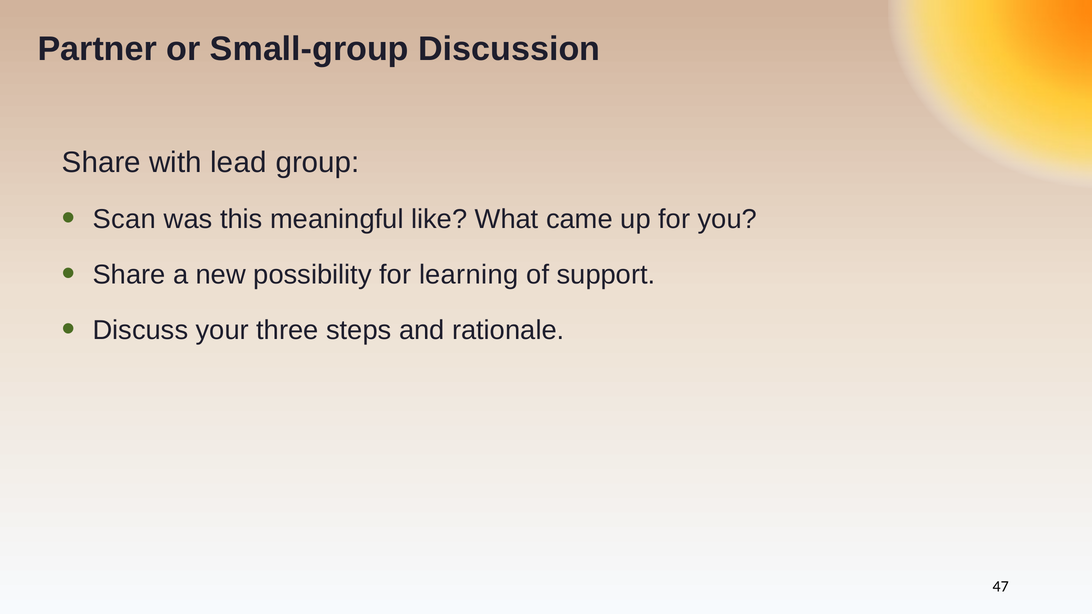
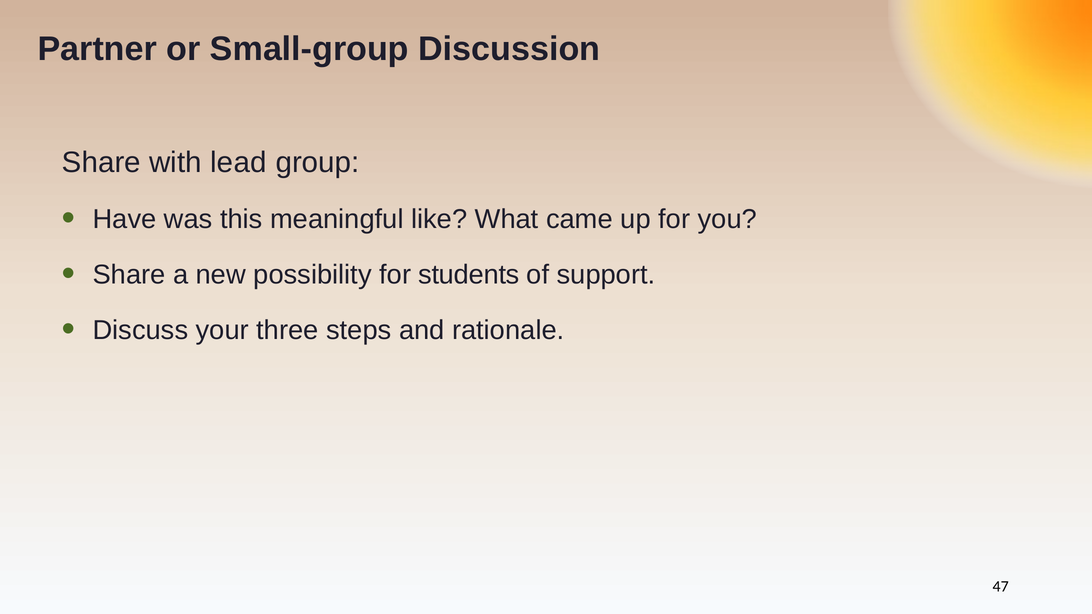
Scan: Scan -> Have (125, 219)
learning: learning -> students (469, 275)
